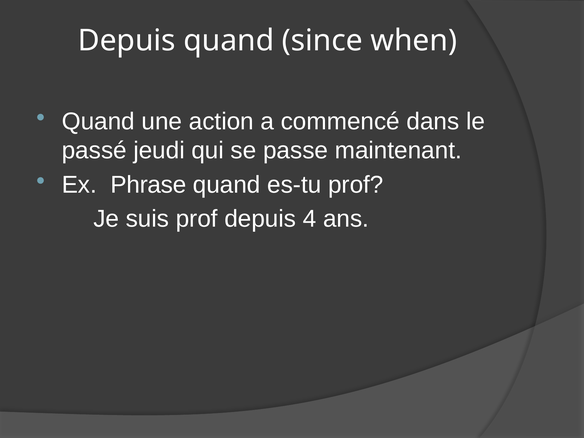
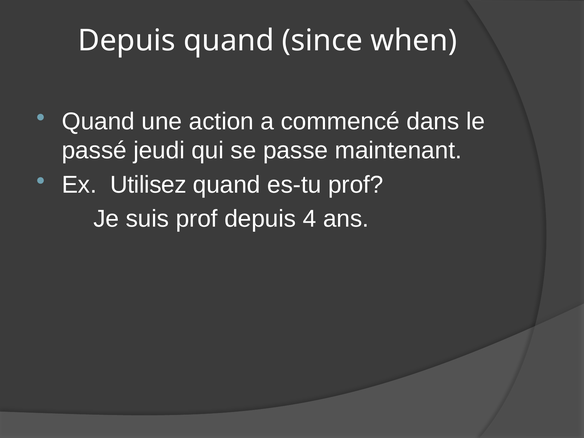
Phrase: Phrase -> Utilisez (148, 185)
